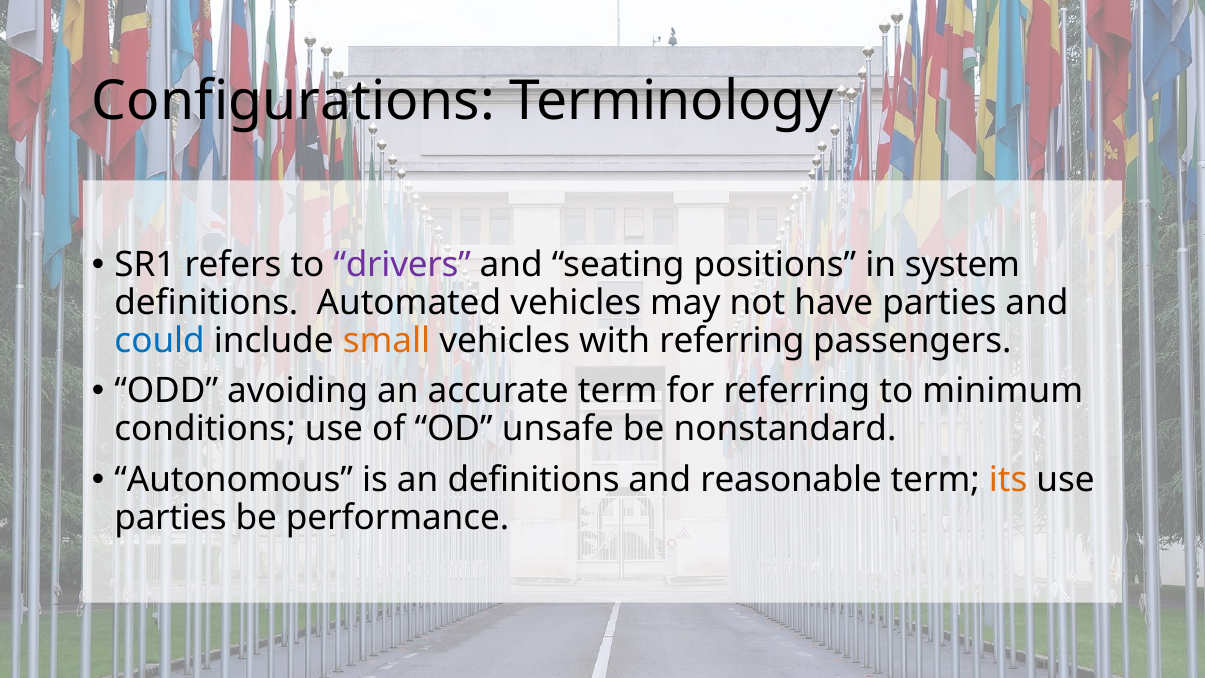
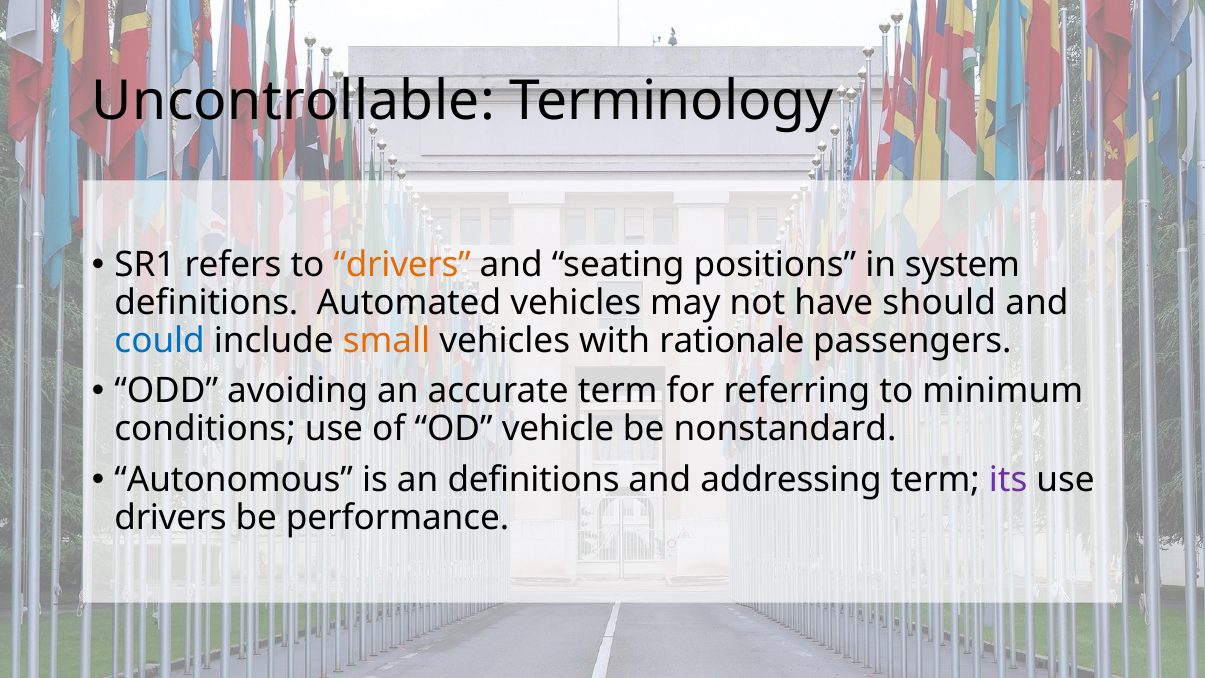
Configurations: Configurations -> Uncontrollable (294, 101)
drivers colour: purple -> orange (402, 265)
have parties: parties -> should (939, 303)
with referring: referring -> rationale (732, 341)
unsafe: unsafe -> vehicle (558, 429)
reasonable: reasonable -> addressing (791, 480)
its colour: orange -> purple (1008, 480)
parties: parties -> drivers (171, 518)
